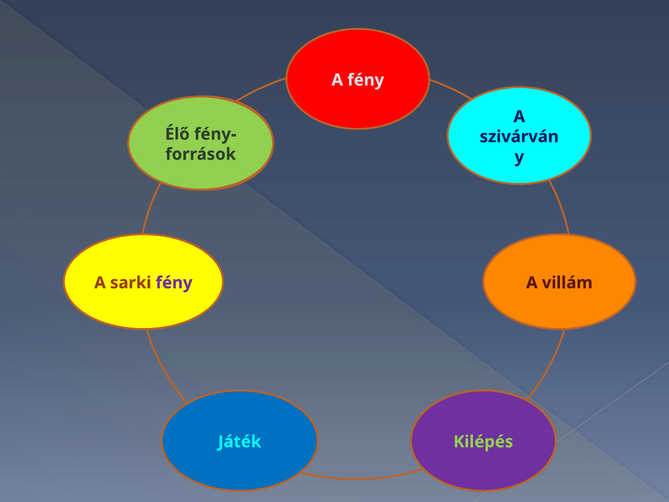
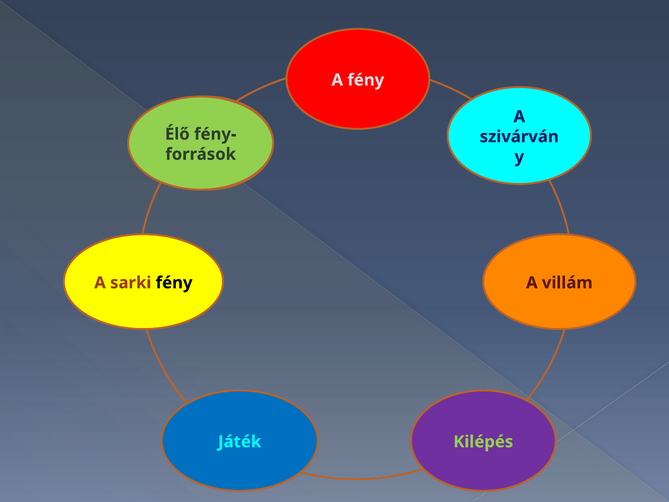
fény colour: purple -> black (174, 283)
